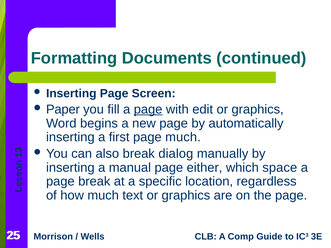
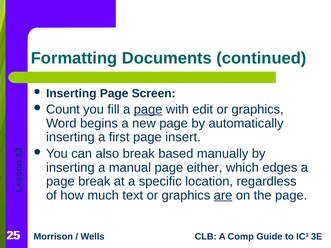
Paper: Paper -> Count (63, 110)
page much: much -> insert (183, 137)
dialog: dialog -> based (176, 154)
space: space -> edges (280, 168)
are underline: none -> present (223, 196)
